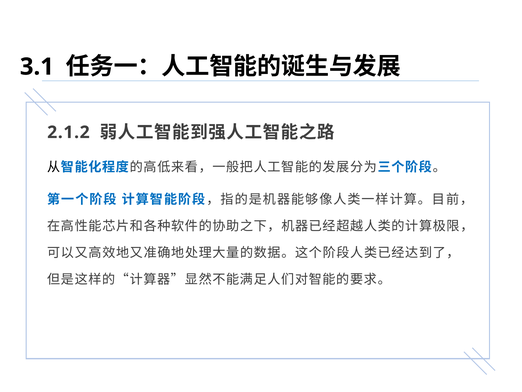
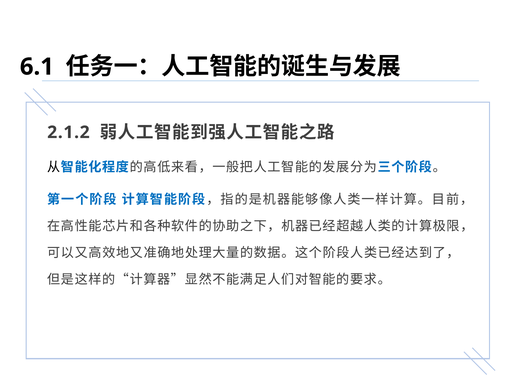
3.1: 3.1 -> 6.1 (37, 67)
